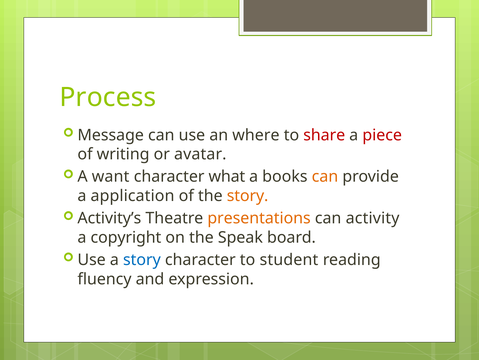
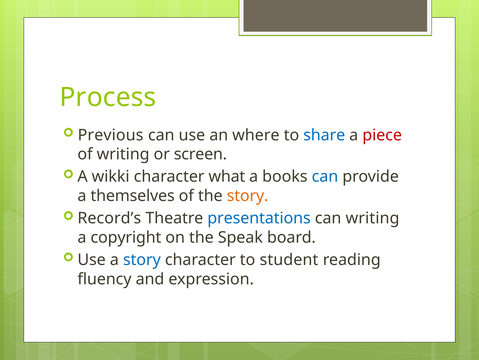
Message: Message -> Previous (111, 135)
share colour: red -> blue (324, 135)
avatar: avatar -> screen (200, 154)
want: want -> wikki (111, 176)
can colour: orange -> blue (325, 176)
application: application -> themselves (133, 195)
Activity’s: Activity’s -> Record’s (109, 218)
presentations colour: orange -> blue (259, 218)
can activity: activity -> writing (373, 218)
